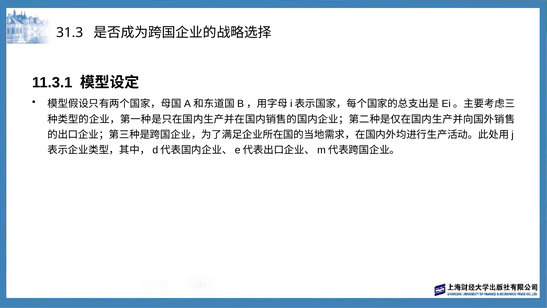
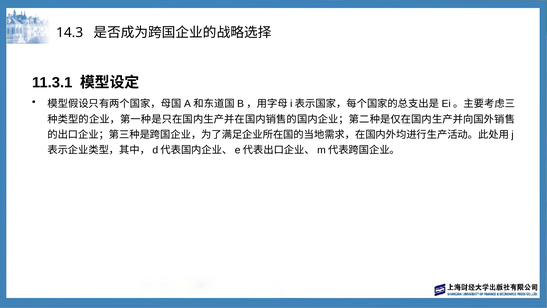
31.3: 31.3 -> 14.3 (70, 33)
